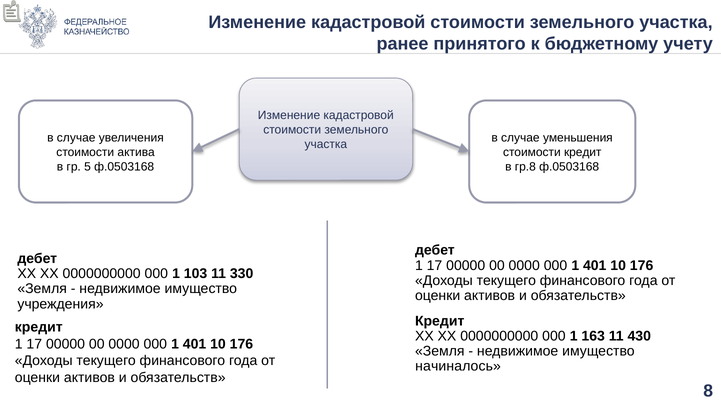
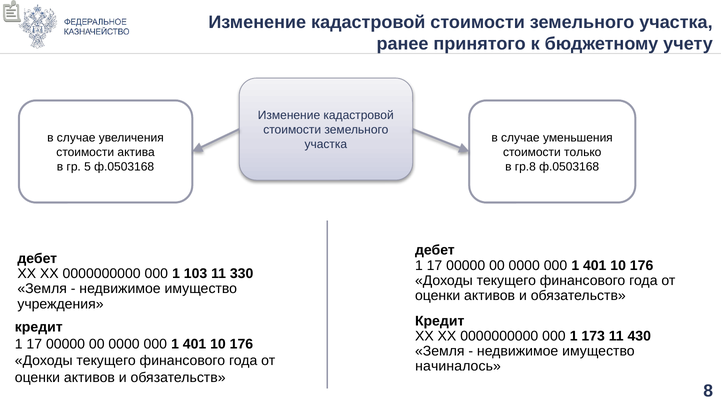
стоимости кредит: кредит -> только (583, 153)
163: 163 -> 173 (593, 337)
